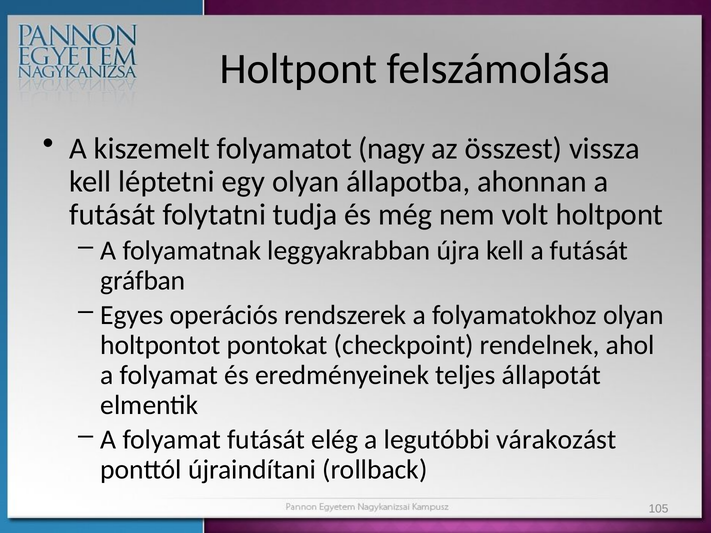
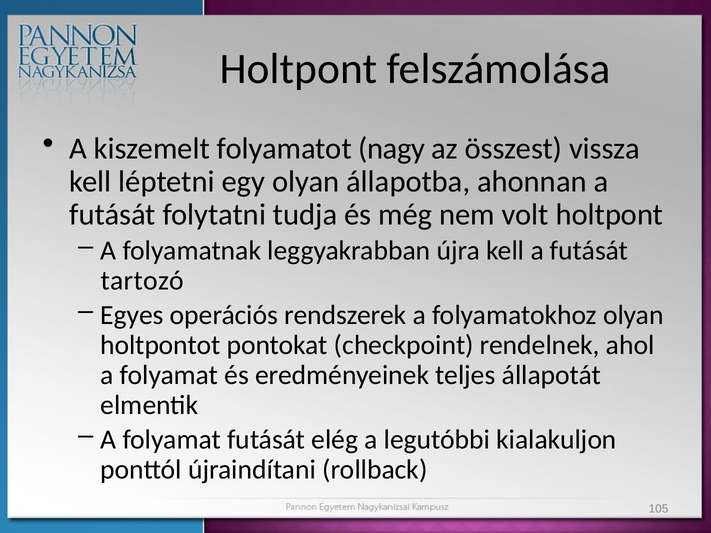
gráfban: gráfban -> tartozó (143, 281)
várakozást: várakozást -> kialakuljon (556, 440)
